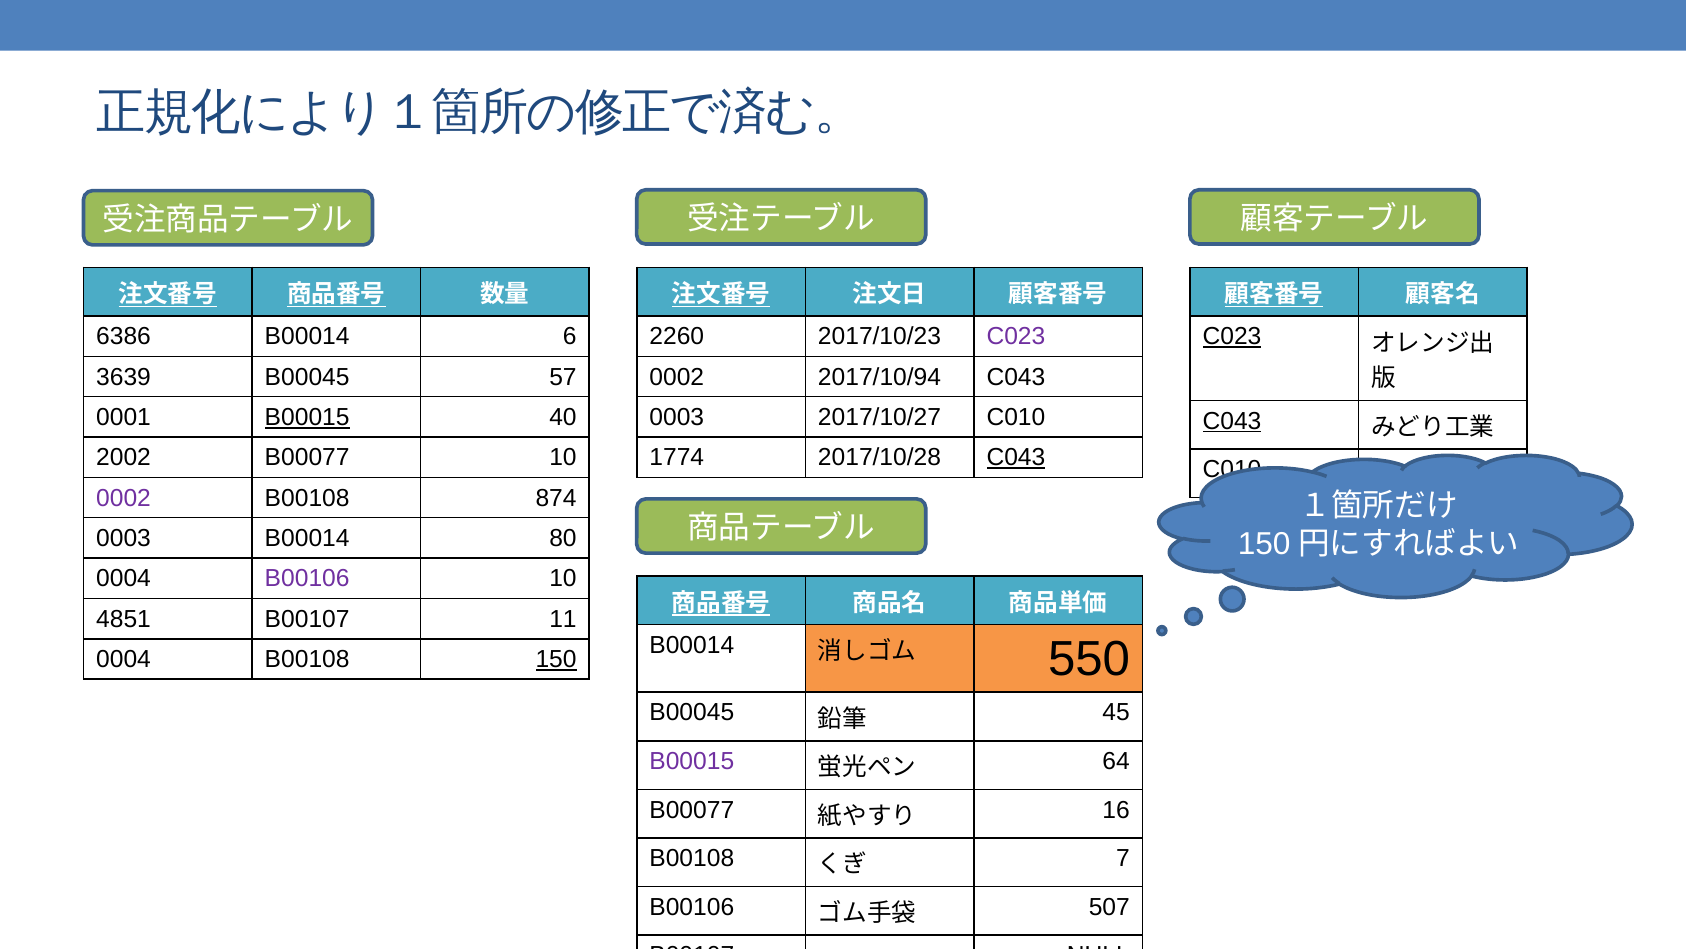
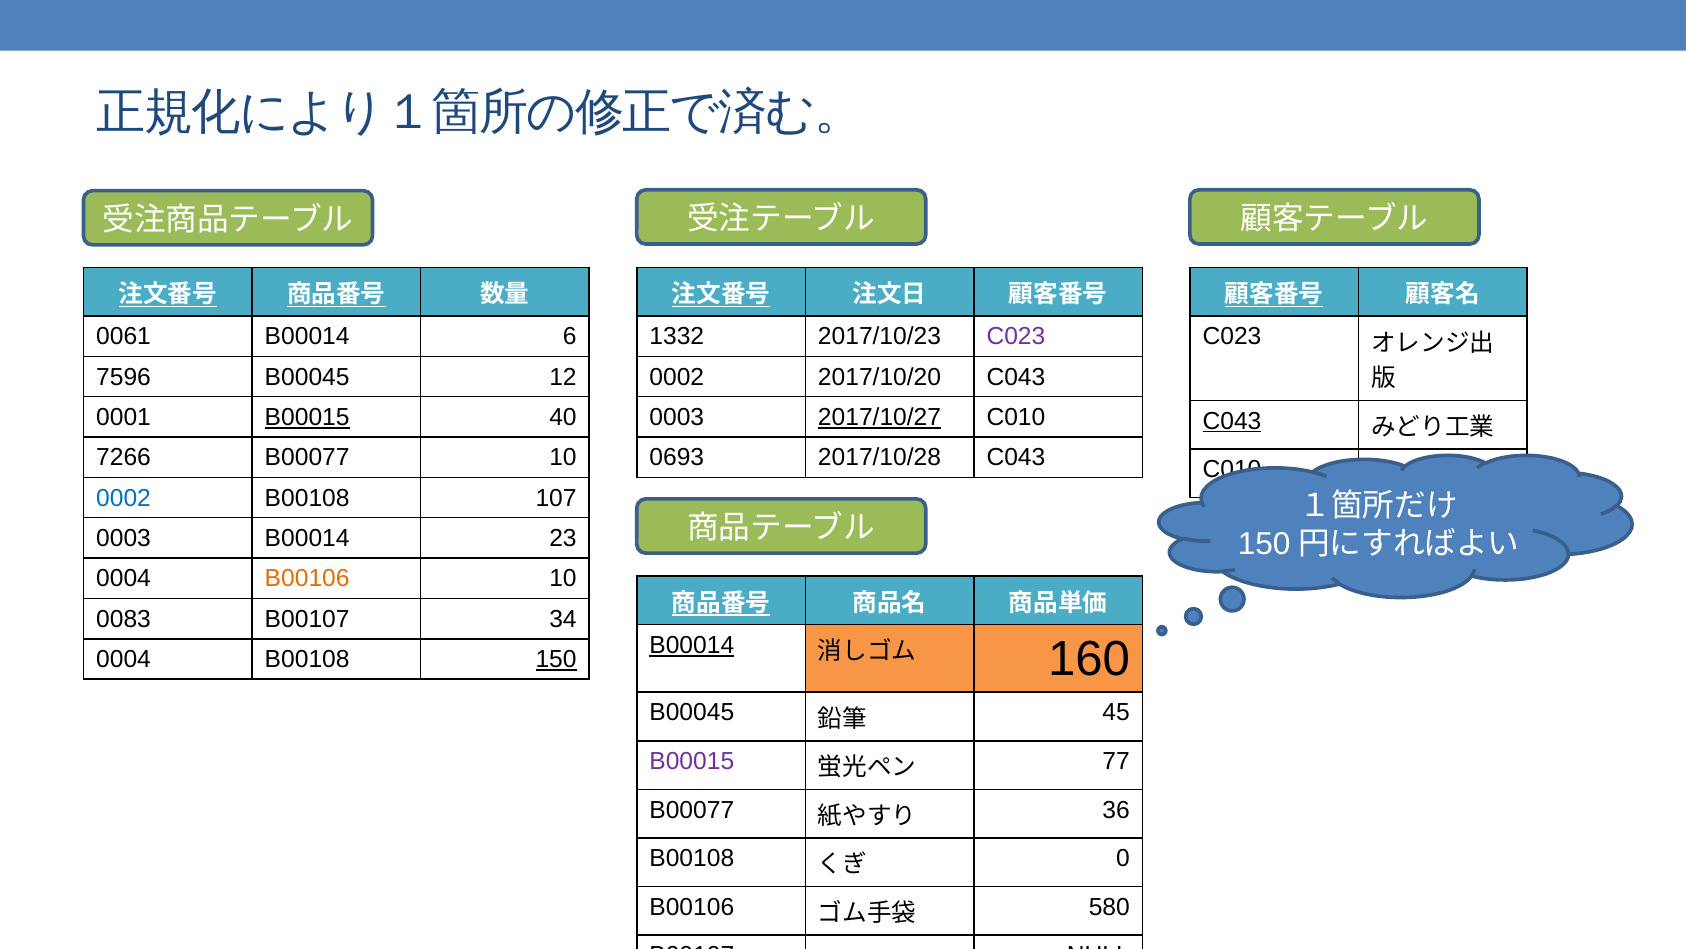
6386: 6386 -> 0061 (124, 336)
2260: 2260 -> 1332 (677, 336)
C023 underline: present -> none (1232, 336)
3639: 3639 -> 7596 (124, 377)
57: 57 -> 12 (563, 377)
2017/10/94: 2017/10/94 -> 2017/10/20 (880, 377)
2017/10/27 underline: none -> present (880, 417)
2002: 2002 -> 7266 (124, 457)
1774: 1774 -> 0693 (677, 457)
C043 underline: present -> none (1016, 457)
0002 colour: purple -> blue (124, 498)
874: 874 -> 107 (556, 498)
80: 80 -> 23 (563, 538)
B00106 colour: purple -> orange (307, 578)
4851: 4851 -> 0083 (124, 619)
11: 11 -> 34 (563, 619)
B00014 underline: none -> present (692, 645)
550: 550 -> 160 (1089, 659)
64: 64 -> 77 (1116, 761)
16: 16 -> 36 (1116, 809)
7: 7 -> 0 (1123, 858)
507: 507 -> 580 (1109, 906)
